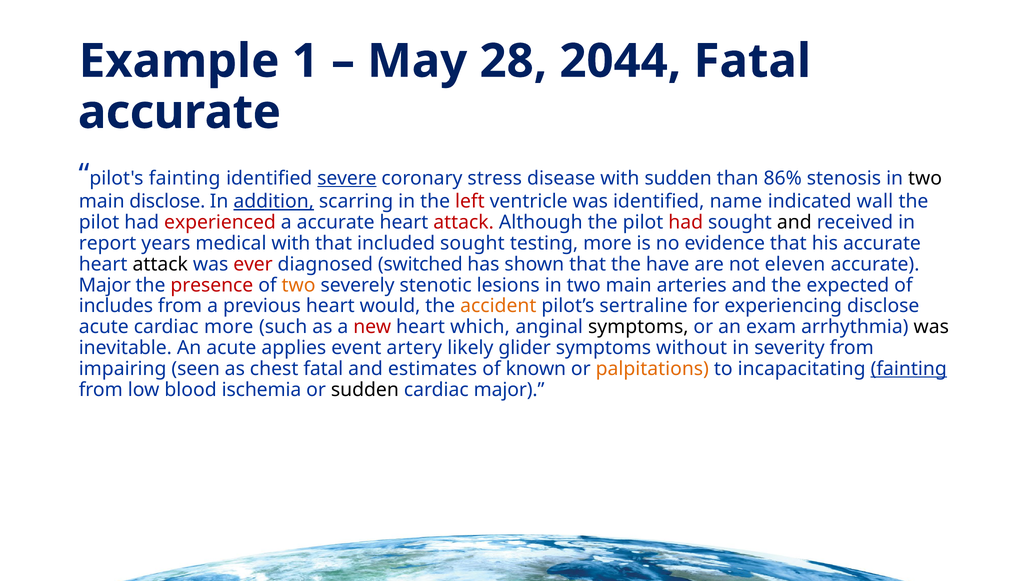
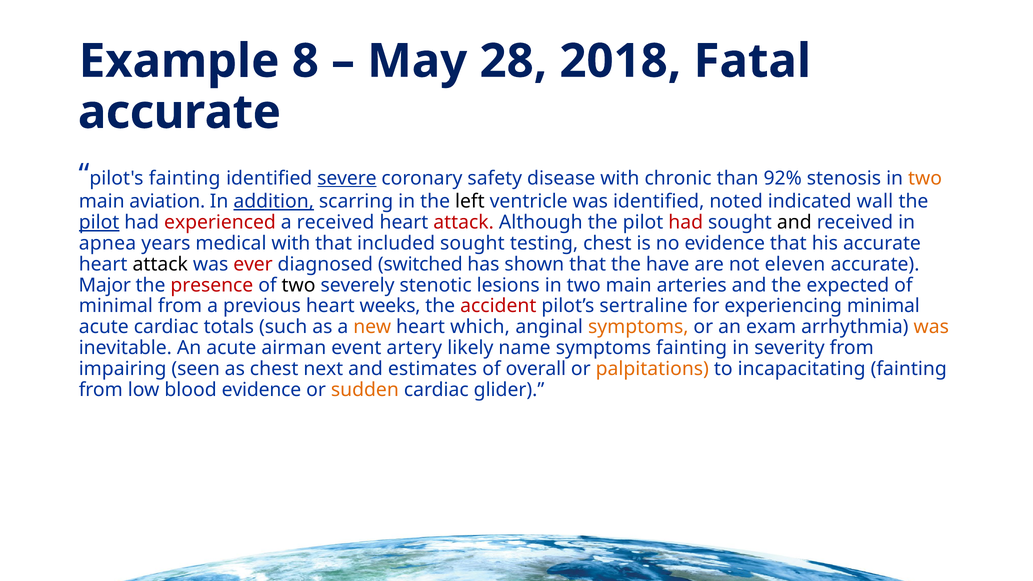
1: 1 -> 8 (305, 61)
2044: 2044 -> 2018 (620, 61)
stress: stress -> safety (495, 178)
with sudden: sudden -> chronic (678, 178)
86%: 86% -> 92% (783, 178)
two colour: black -> orange (925, 178)
main disclose: disclose -> aviation (167, 202)
left colour: red -> black (470, 202)
name: name -> noted (736, 202)
pilot underline: none -> present (99, 222)
a accurate: accurate -> received (336, 222)
report: report -> apnea (107, 243)
testing more: more -> chest (607, 243)
two colour: orange -> black (299, 285)
includes: includes -> minimal (116, 306)
would: would -> weeks (390, 306)
accident colour: orange -> red (498, 306)
experiencing disclose: disclose -> minimal (883, 306)
cardiac more: more -> totals (229, 327)
new colour: red -> orange (372, 327)
symptoms colour: black -> orange (638, 327)
was colour: black -> orange (931, 327)
applies: applies -> airman (294, 348)
glider: glider -> name (525, 348)
symptoms without: without -> fainting (692, 348)
chest fatal: fatal -> next (323, 369)
known: known -> overall (536, 369)
fainting underline: present -> none (909, 369)
blood ischemia: ischemia -> evidence (261, 390)
sudden colour: black -> orange (365, 390)
cardiac major: major -> glider (509, 390)
